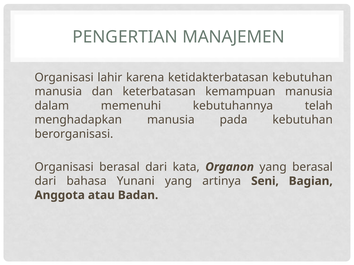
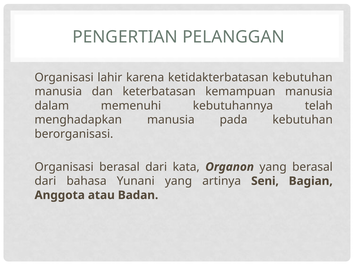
MANAJEMEN: MANAJEMEN -> PELANGGAN (233, 37)
